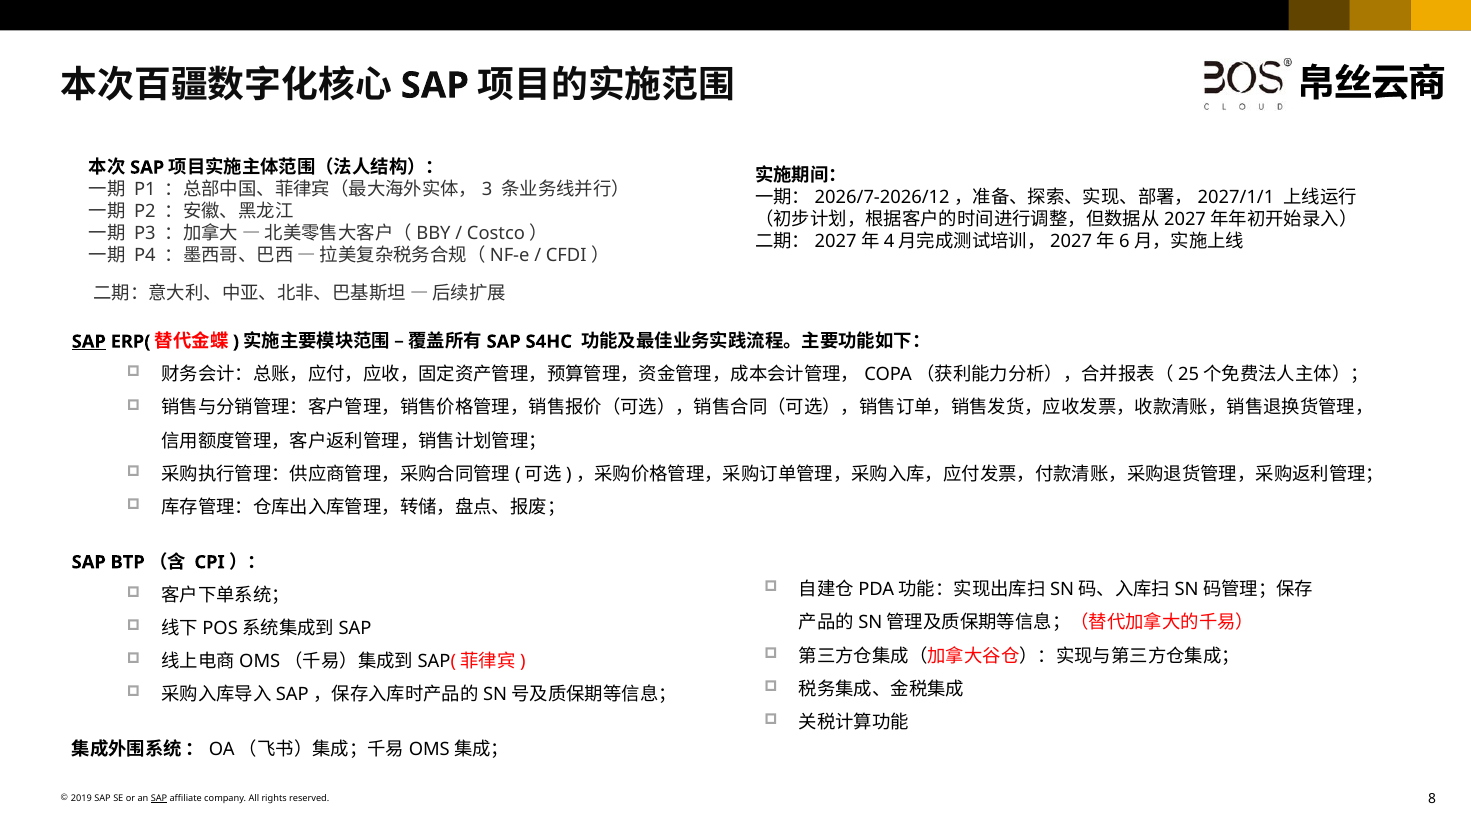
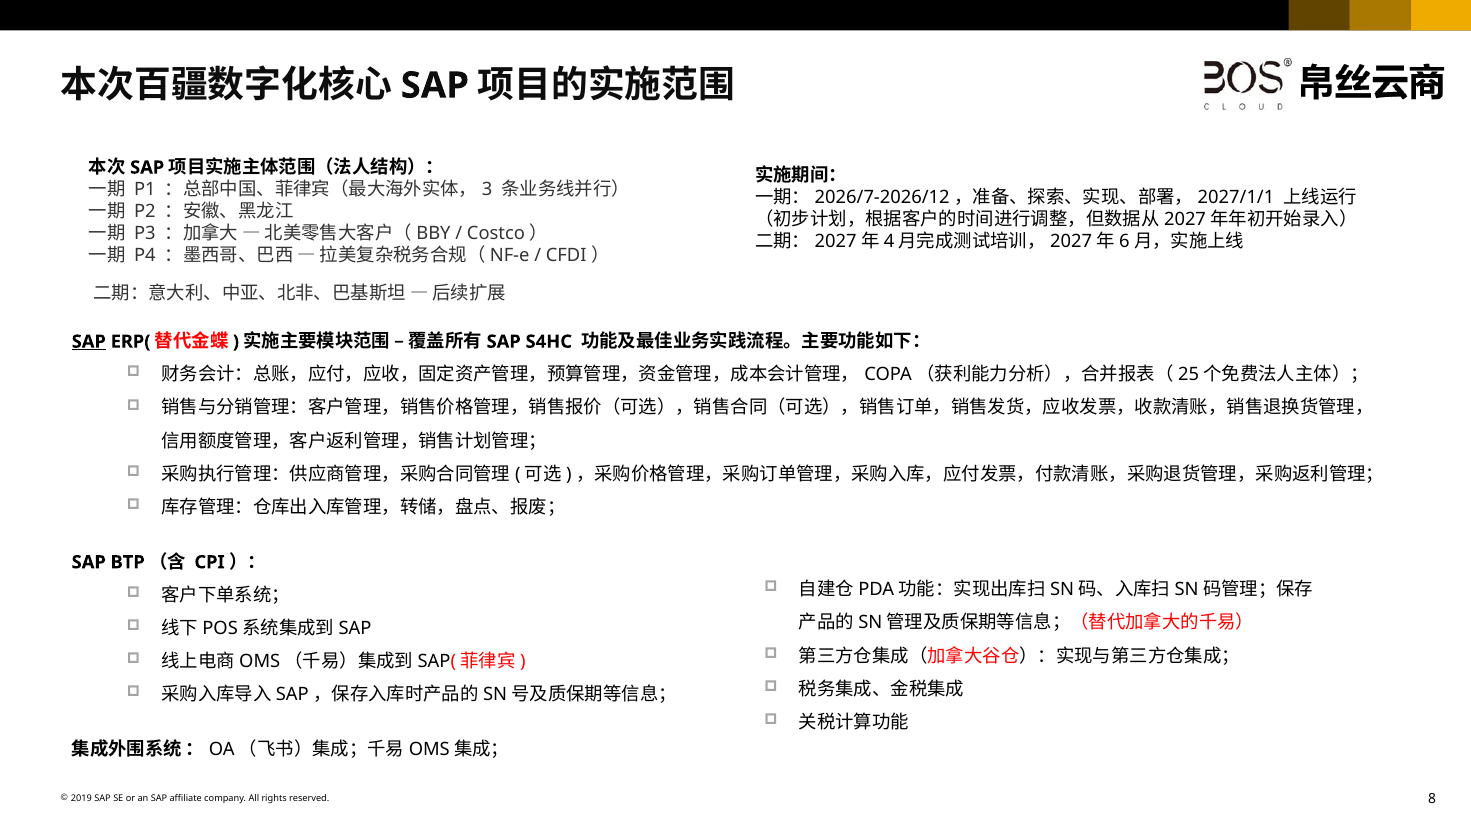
SAP underline: present -> none (159, 798)
